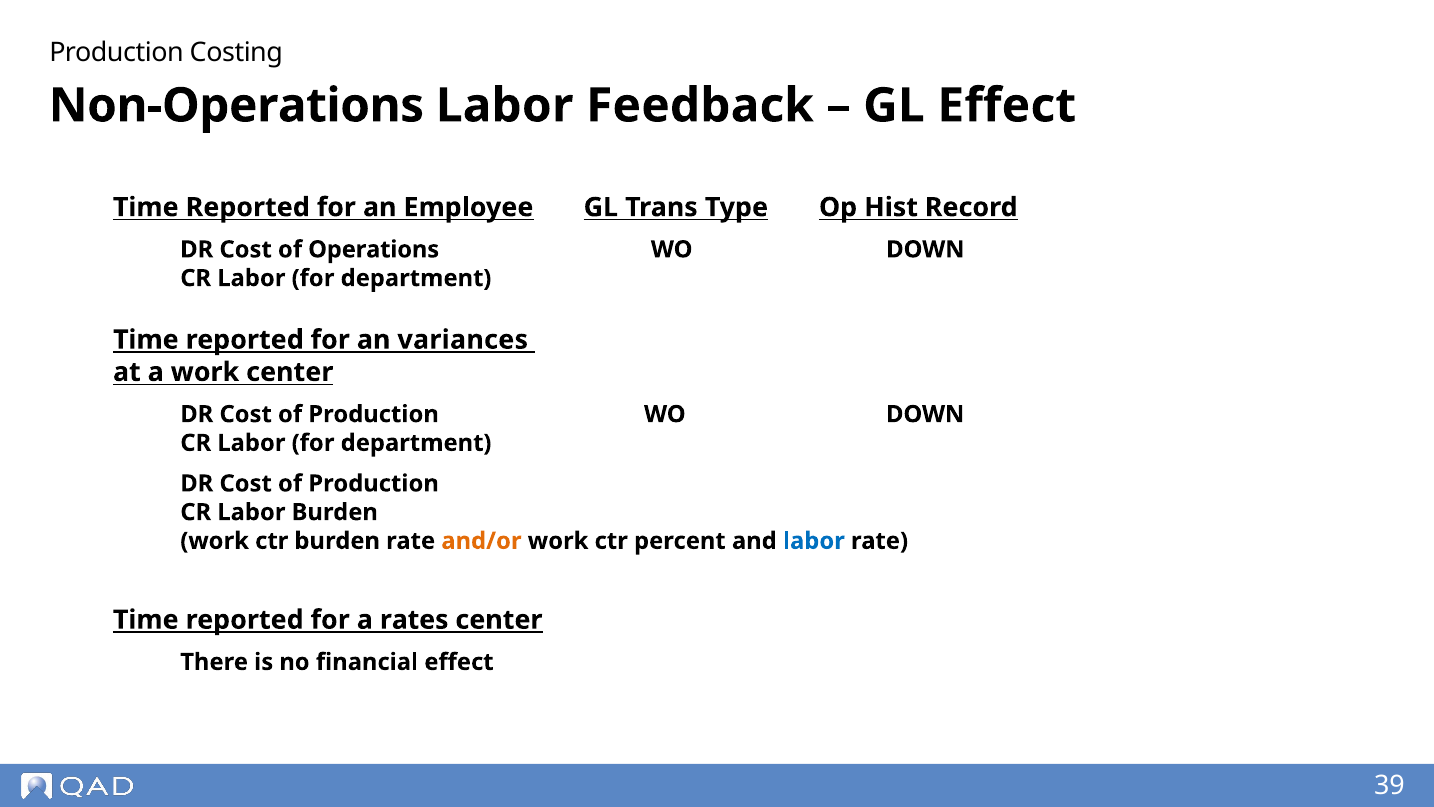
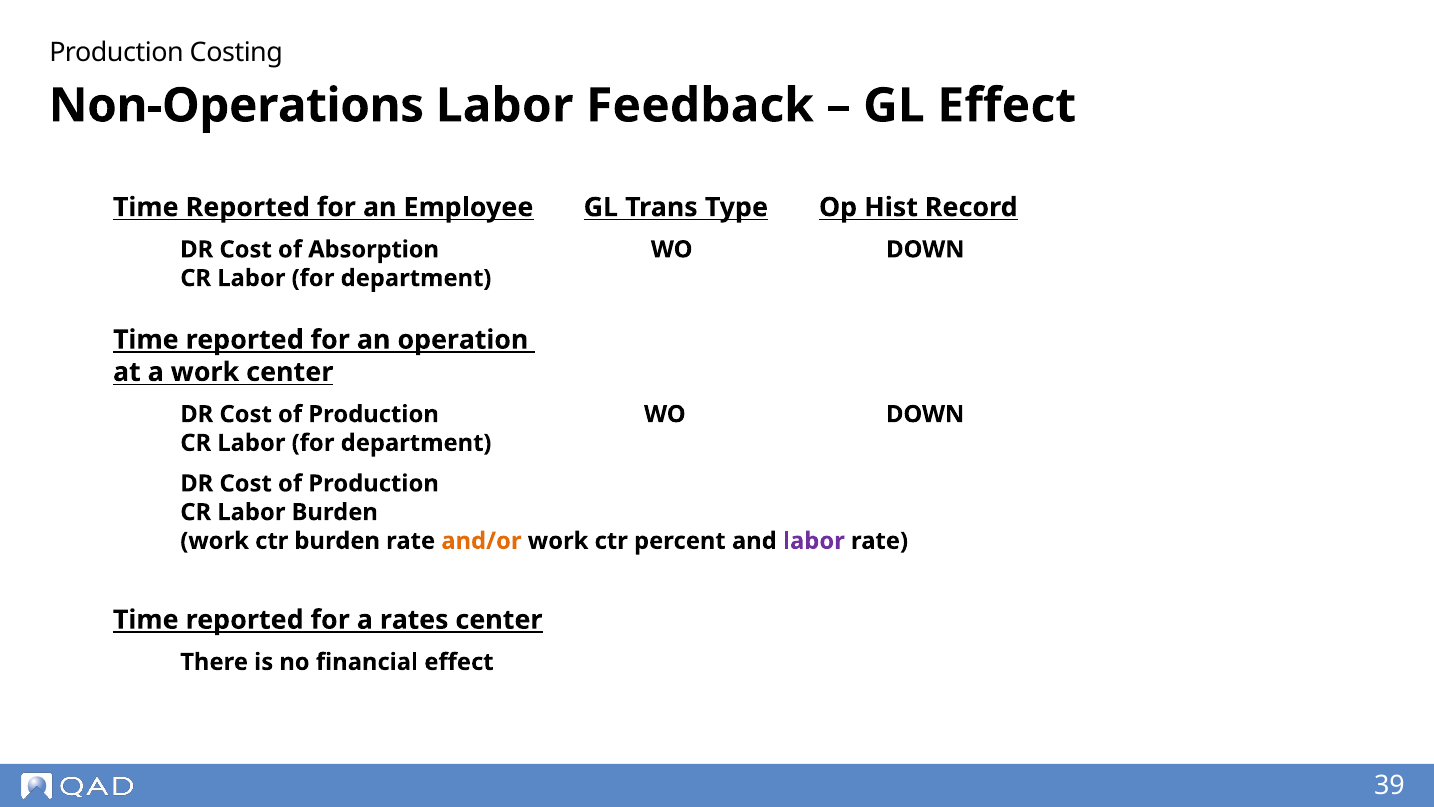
Operations: Operations -> Absorption (374, 249)
variances: variances -> operation (463, 340)
labor colour: blue -> purple (814, 541)
